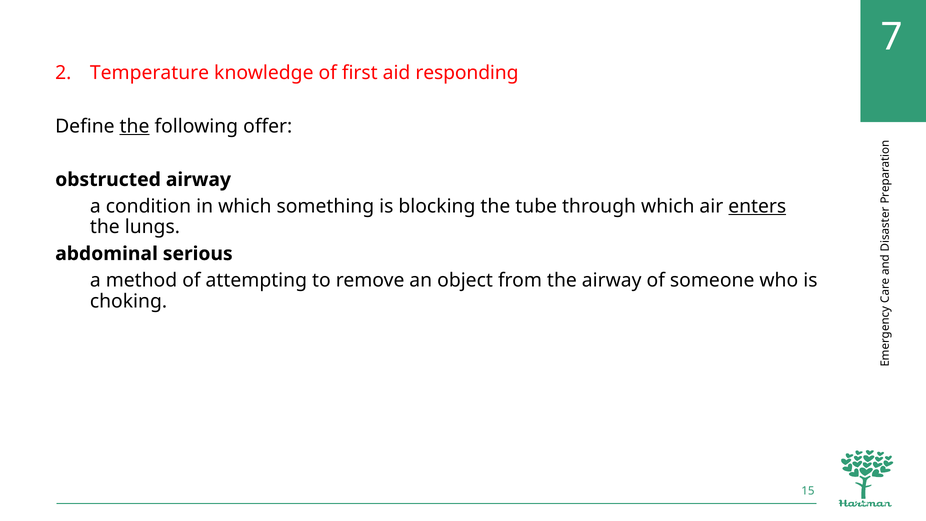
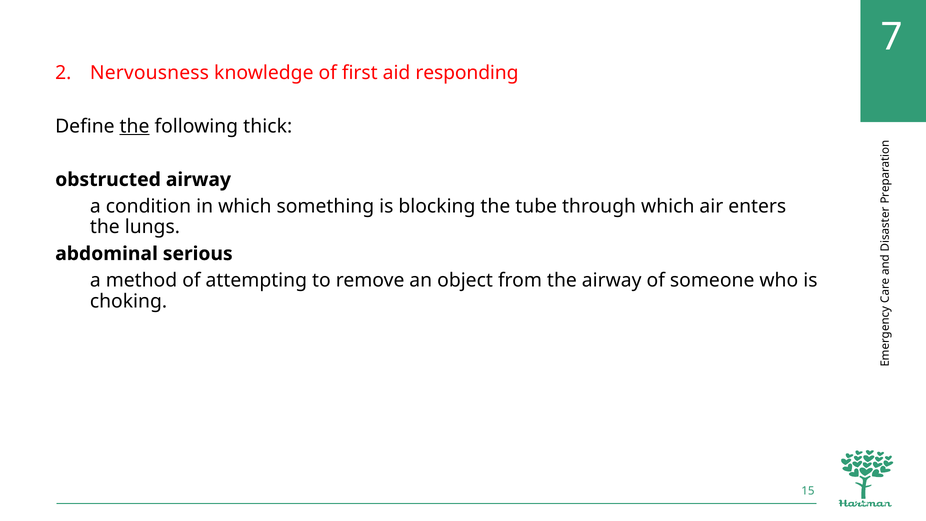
Temperature: Temperature -> Nervousness (149, 73)
offer: offer -> thick (268, 126)
enters underline: present -> none (757, 206)
